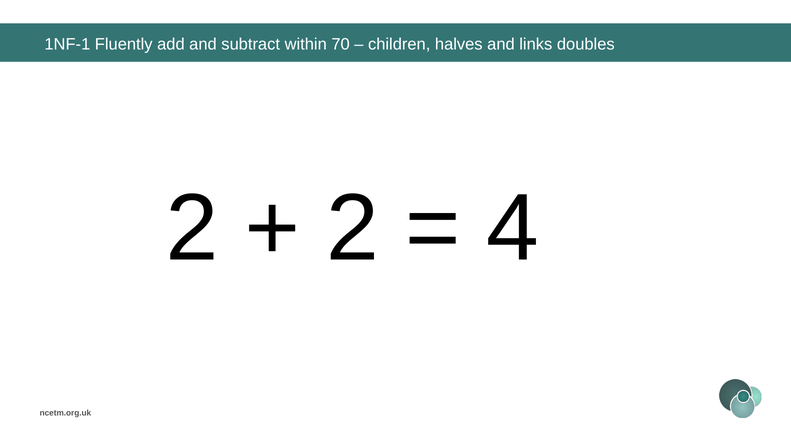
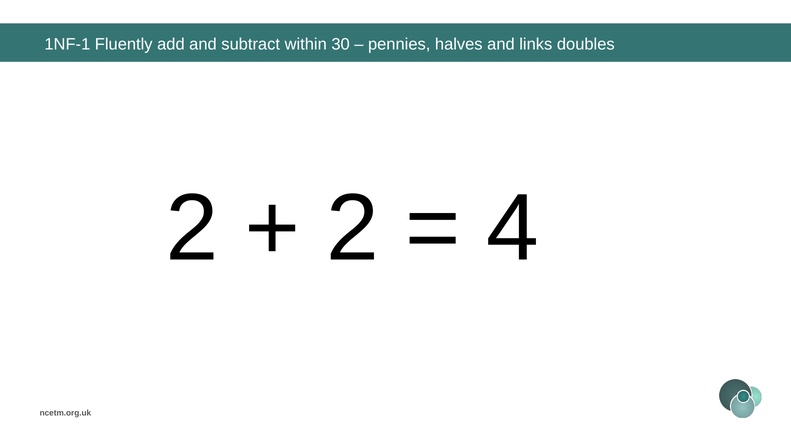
70: 70 -> 30 (341, 44)
children: children -> pennies (399, 44)
